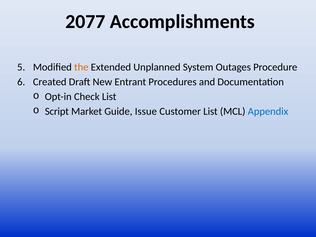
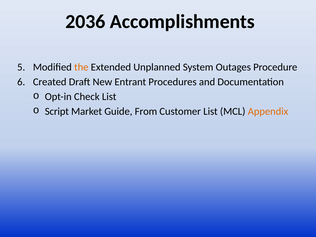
2077: 2077 -> 2036 (85, 22)
Issue: Issue -> From (146, 111)
Appendix colour: blue -> orange (268, 111)
